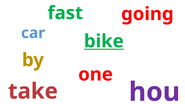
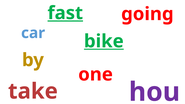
fast underline: none -> present (65, 13)
